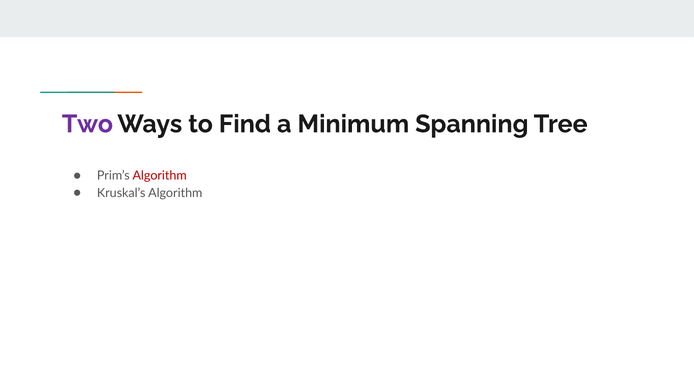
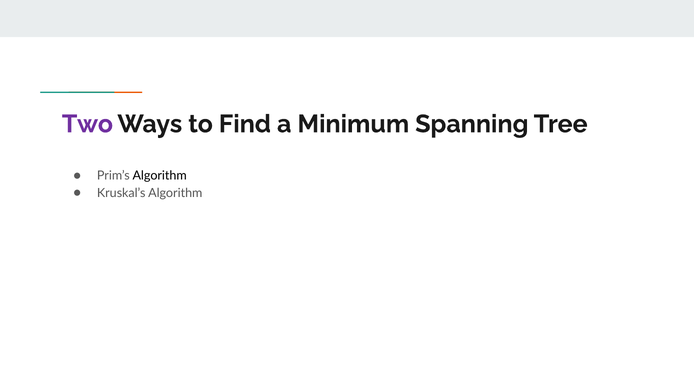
Algorithm colour: red -> black (160, 175)
